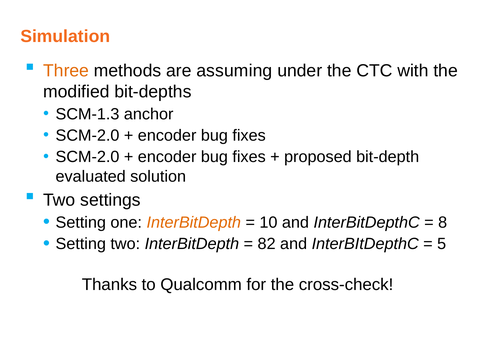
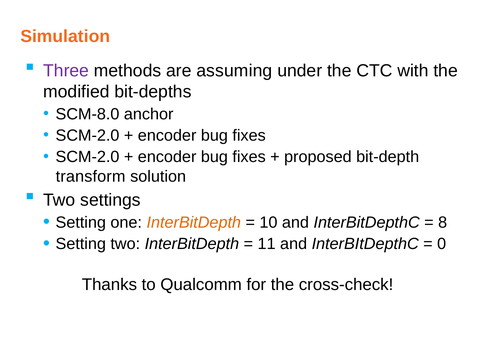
Three colour: orange -> purple (66, 71)
SCM-1.3: SCM-1.3 -> SCM-8.0 (87, 114)
evaluated: evaluated -> transform (91, 177)
82: 82 -> 11 (267, 244)
5: 5 -> 0 (442, 244)
